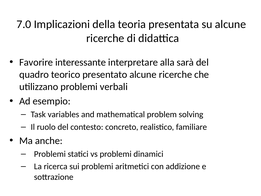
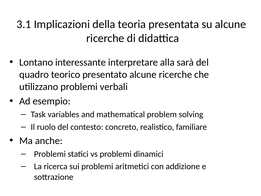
7.0: 7.0 -> 3.1 (24, 24)
Favorire: Favorire -> Lontano (36, 62)
